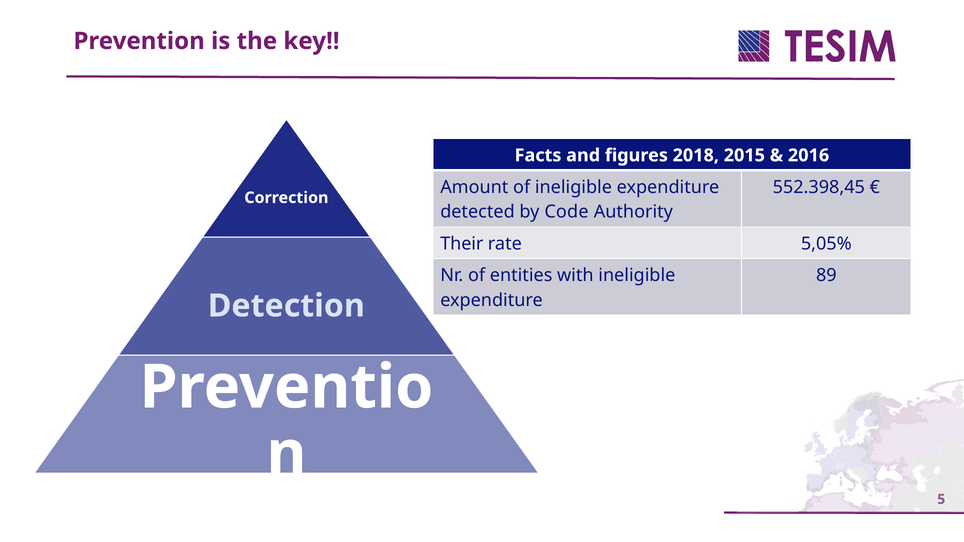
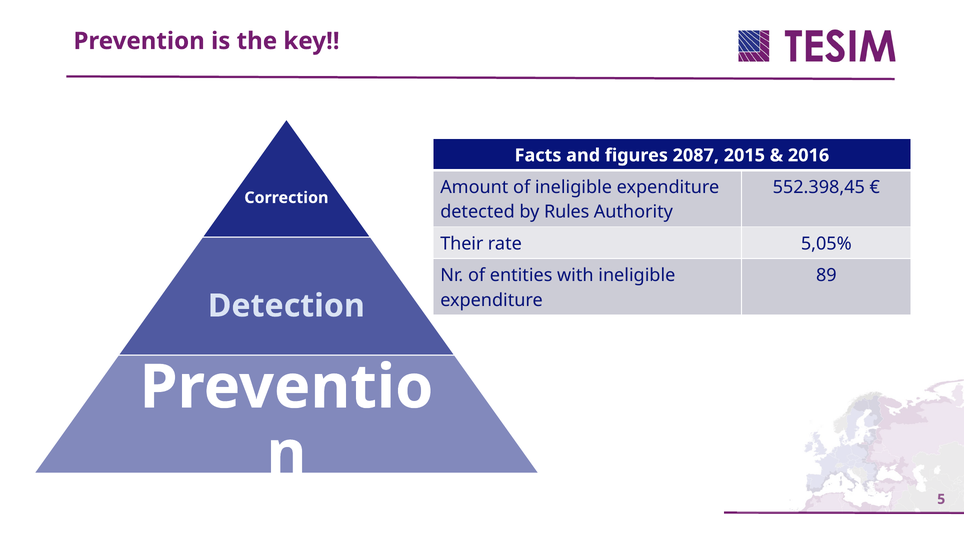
2018: 2018 -> 2087 (696, 155)
Code: Code -> Rules (567, 212)
